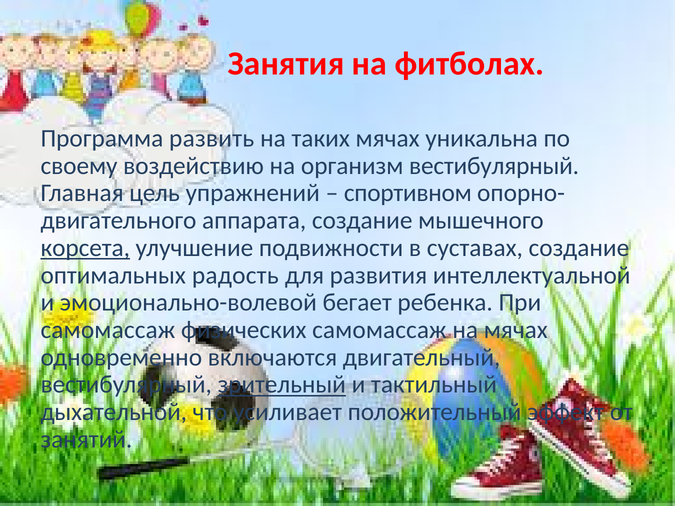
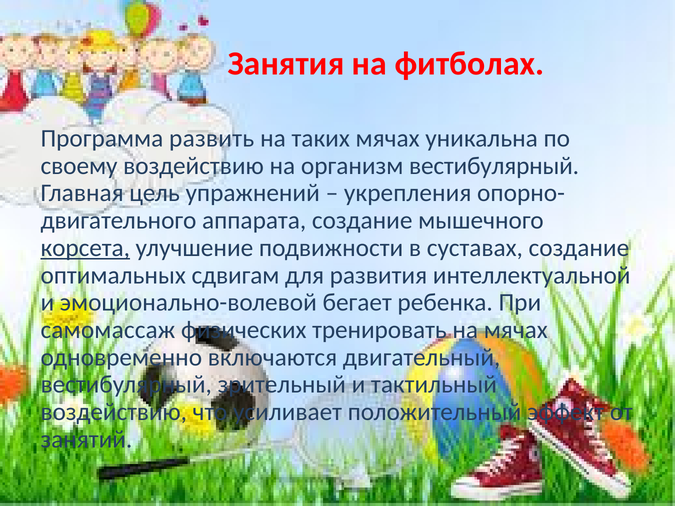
спортивном: спортивном -> укрепления (408, 193)
радость: радость -> сдвигам (235, 275)
физических самомассаж: самомассаж -> тренировать (379, 330)
зрительный underline: present -> none (282, 385)
дыхательной: дыхательной -> воздействию (114, 412)
